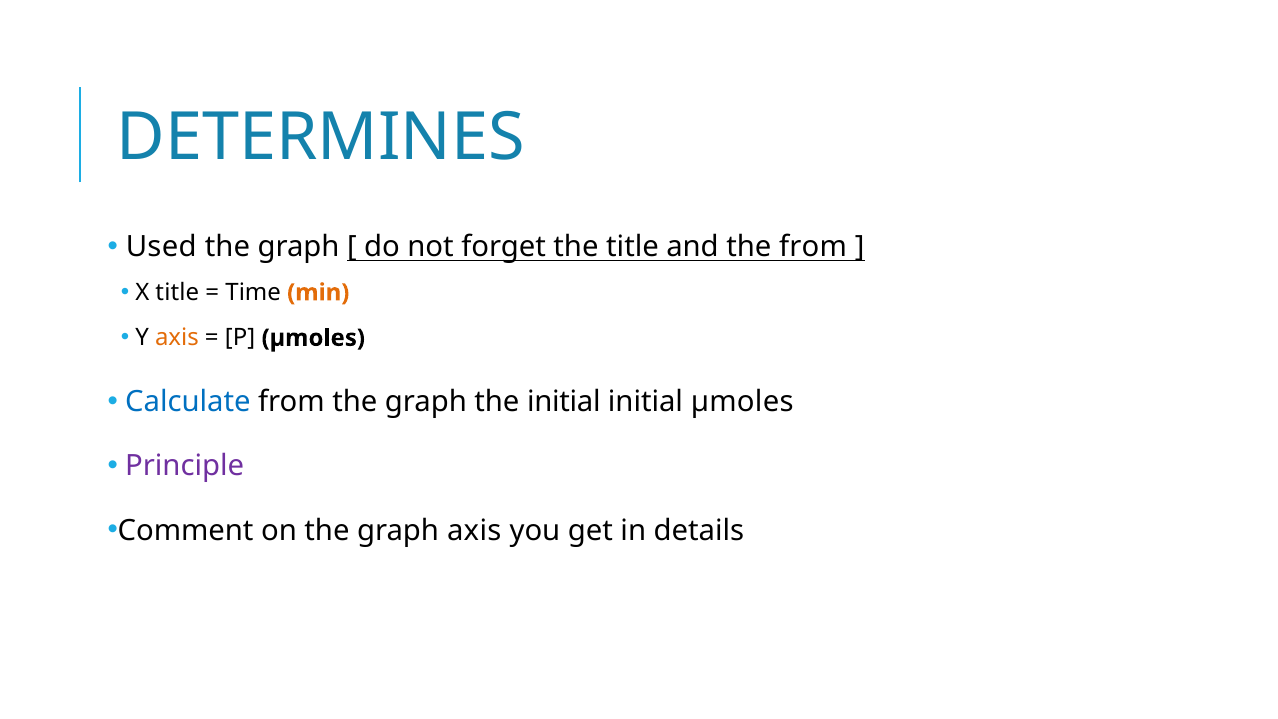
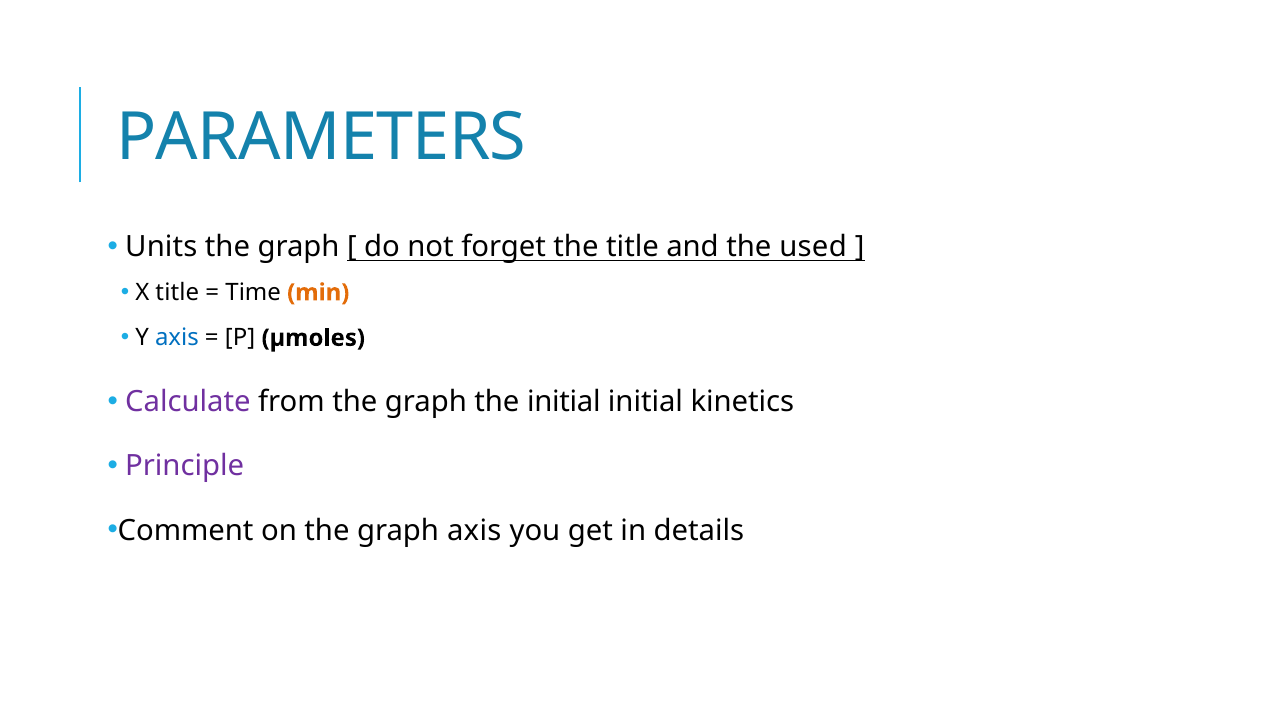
DETERMINES: DETERMINES -> PARAMETERS (321, 137)
Used: Used -> Units (161, 247)
the from: from -> used (813, 247)
axis colour: orange -> blue (177, 338)
Calculate colour: blue -> purple (188, 402)
initial µmoles: µmoles -> kinetics (742, 402)
